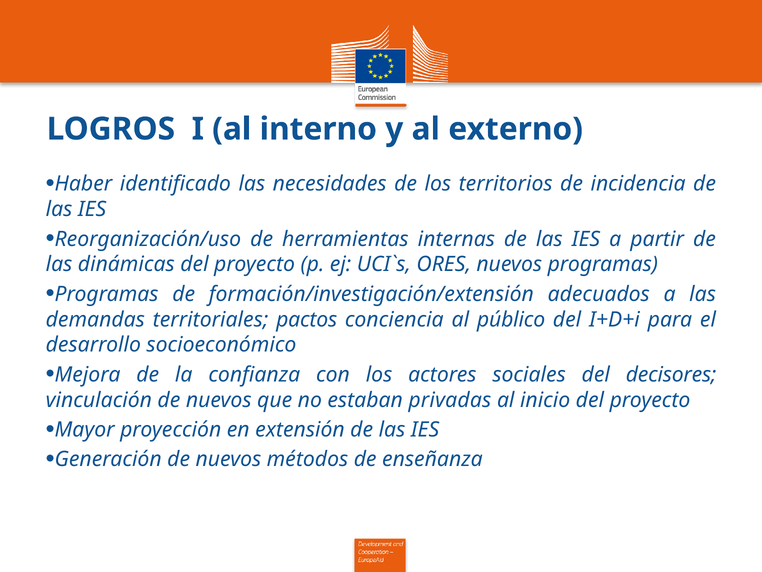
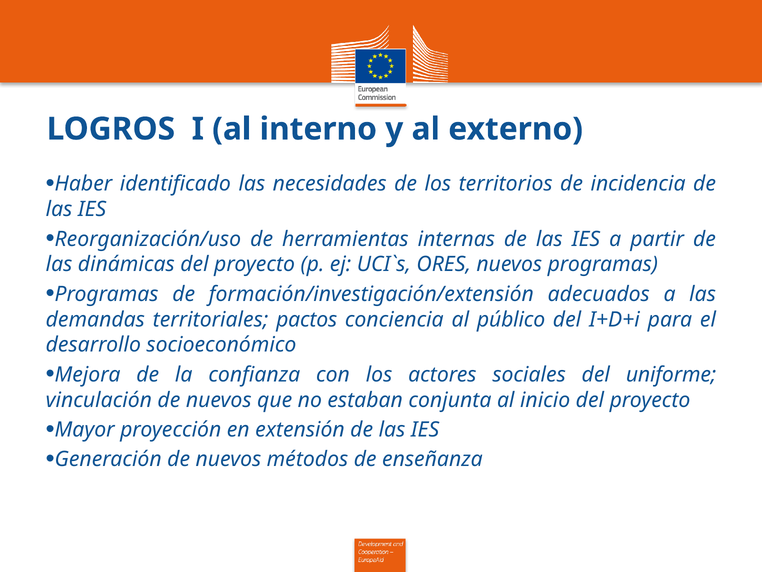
decisores: decisores -> uniforme (671, 374)
privadas: privadas -> conjunta (450, 400)
